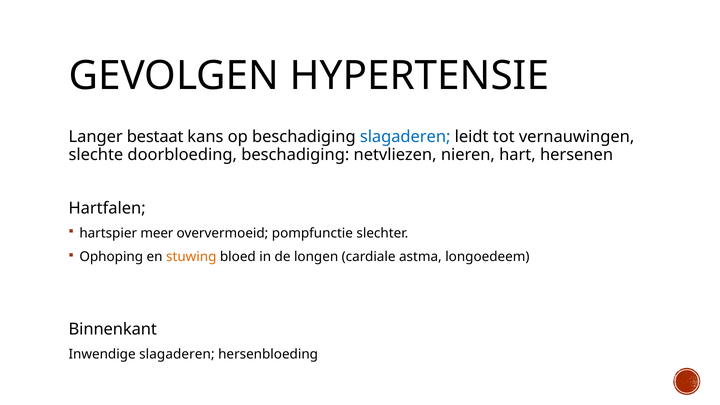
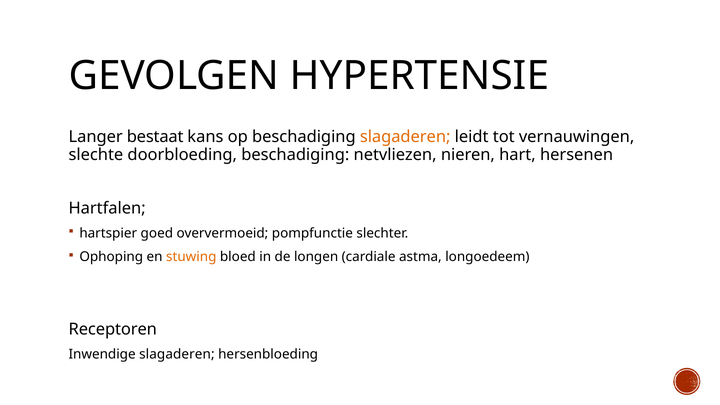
slagaderen colour: blue -> orange (405, 137)
meer: meer -> goed (157, 233)
Binnenkant: Binnenkant -> Receptoren (113, 329)
